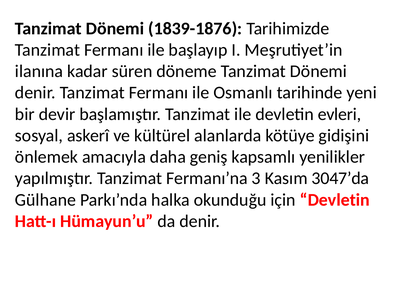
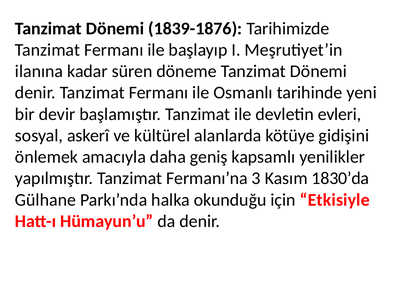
3047’da: 3047’da -> 1830’da (340, 179)
için Devletin: Devletin -> Etkisiyle (335, 200)
